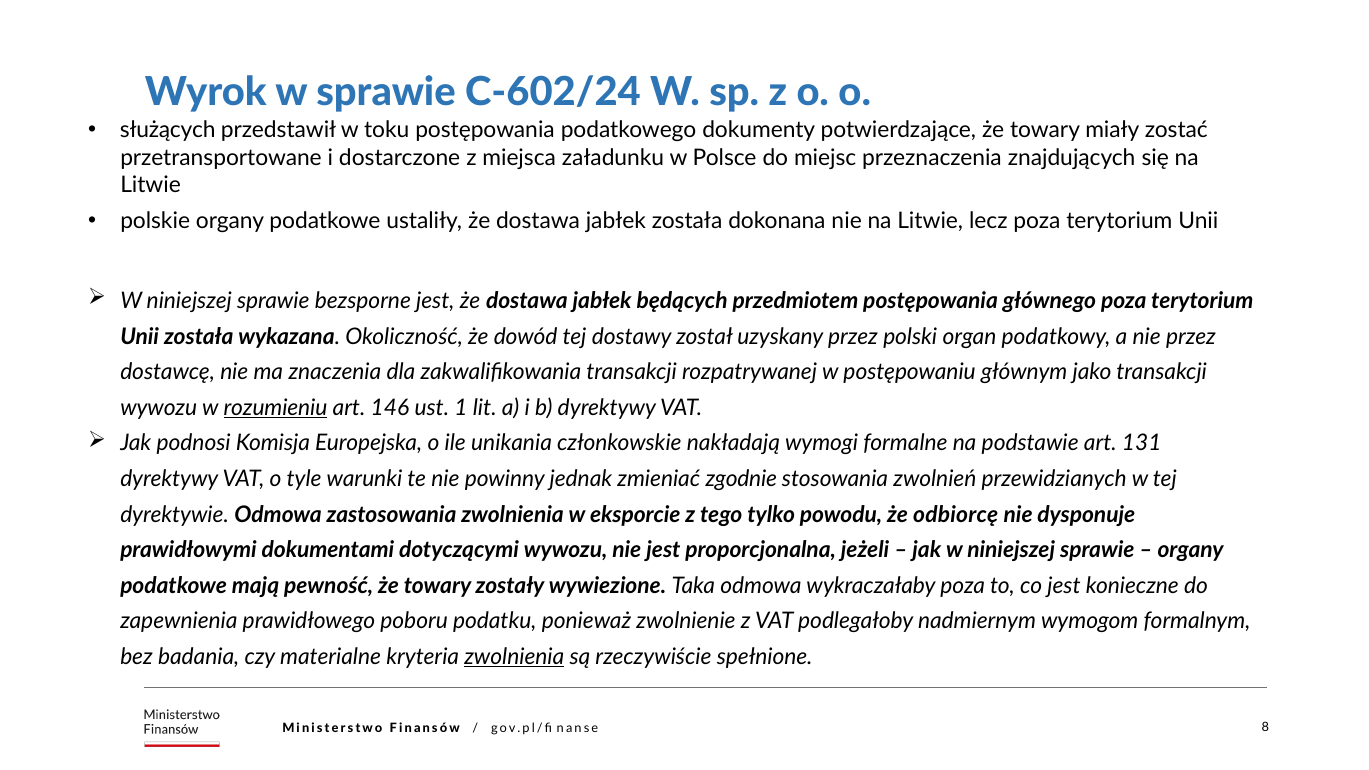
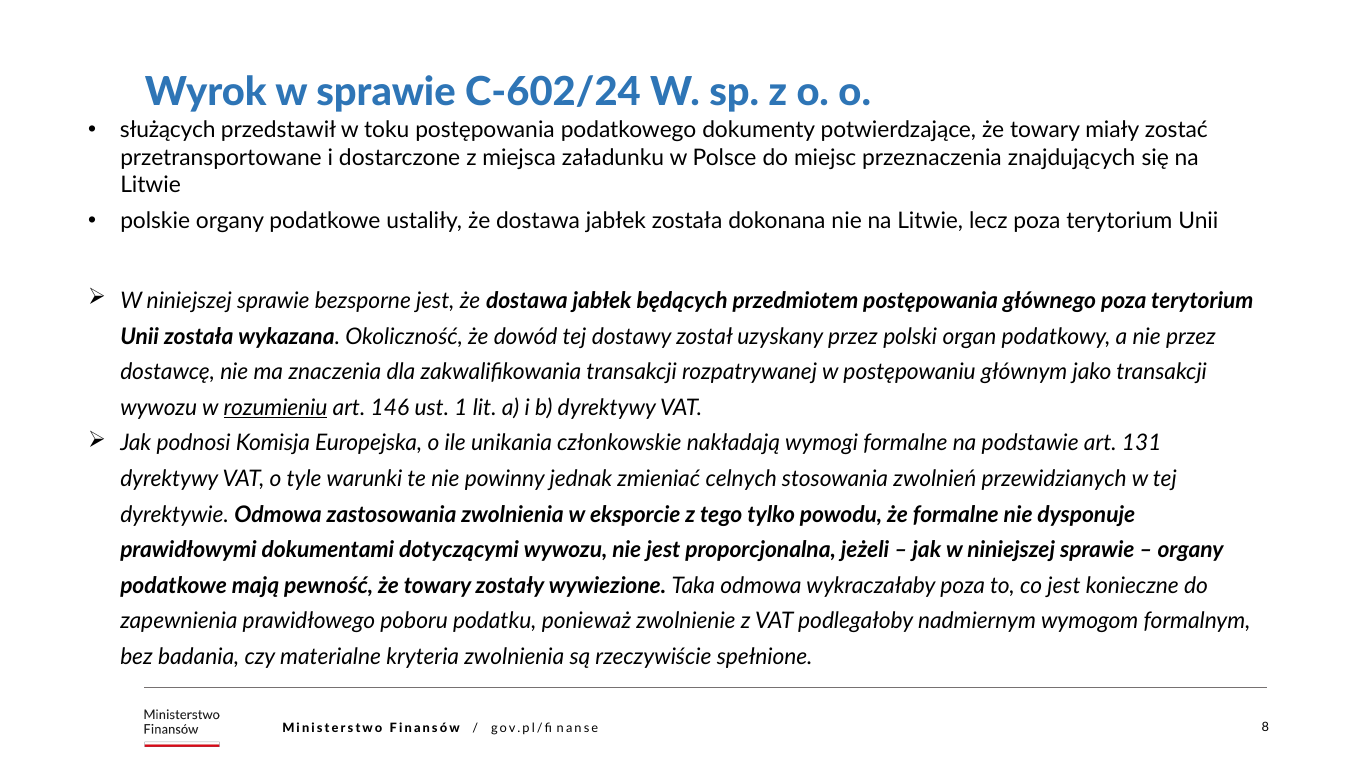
zgodnie: zgodnie -> celnych (741, 479)
że odbiorcę: odbiorcę -> formalne (956, 515)
zwolnienia underline: present -> none (514, 657)
